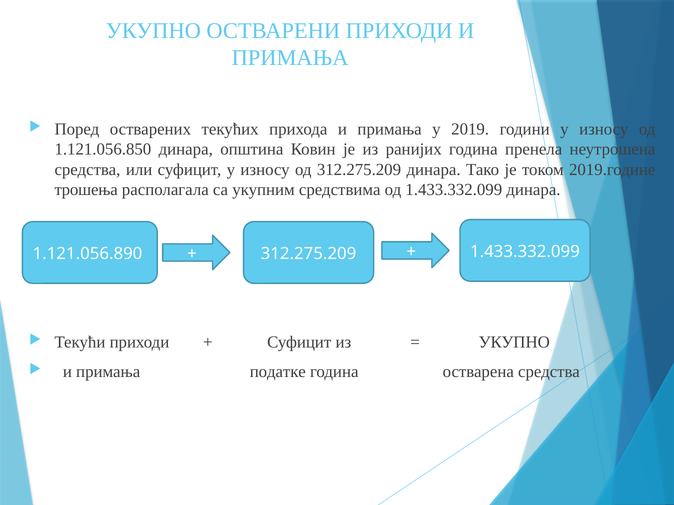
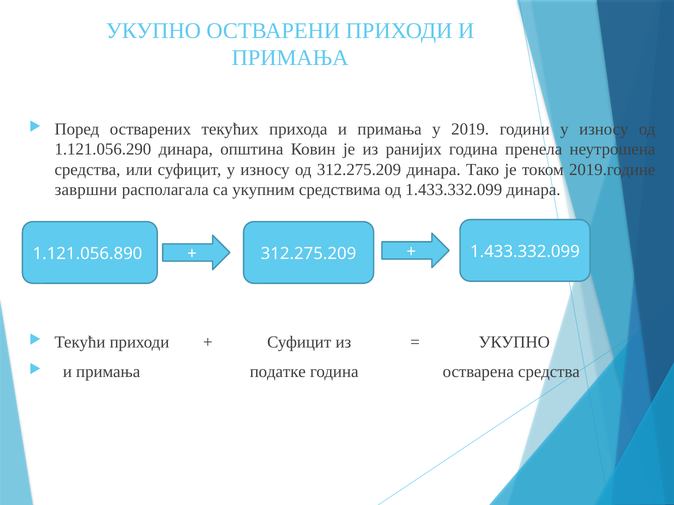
1.121.056.850: 1.121.056.850 -> 1.121.056.290 (103, 149)
трошења: трошења -> завршни (86, 190)
